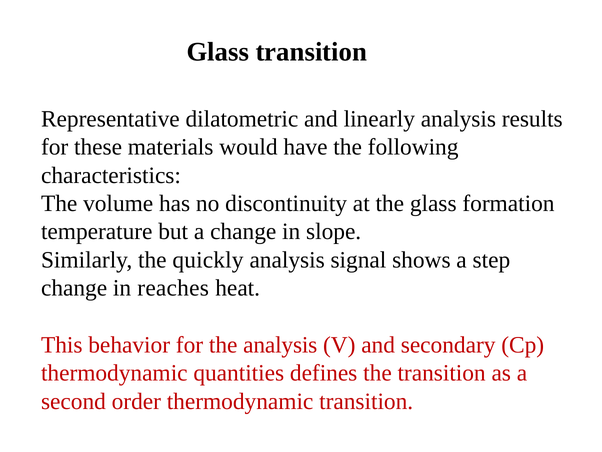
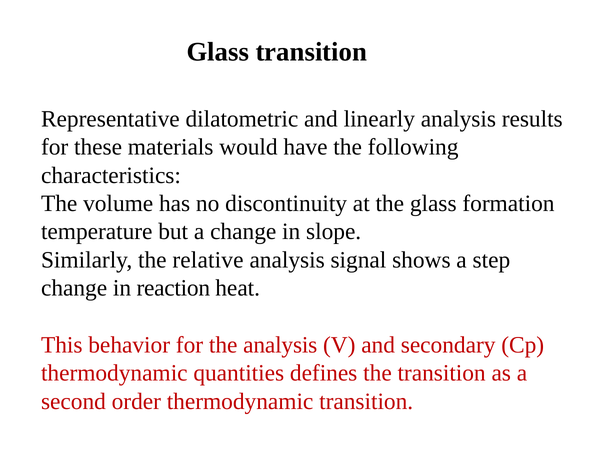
quickly: quickly -> relative (208, 259)
reaches: reaches -> reaction (173, 288)
